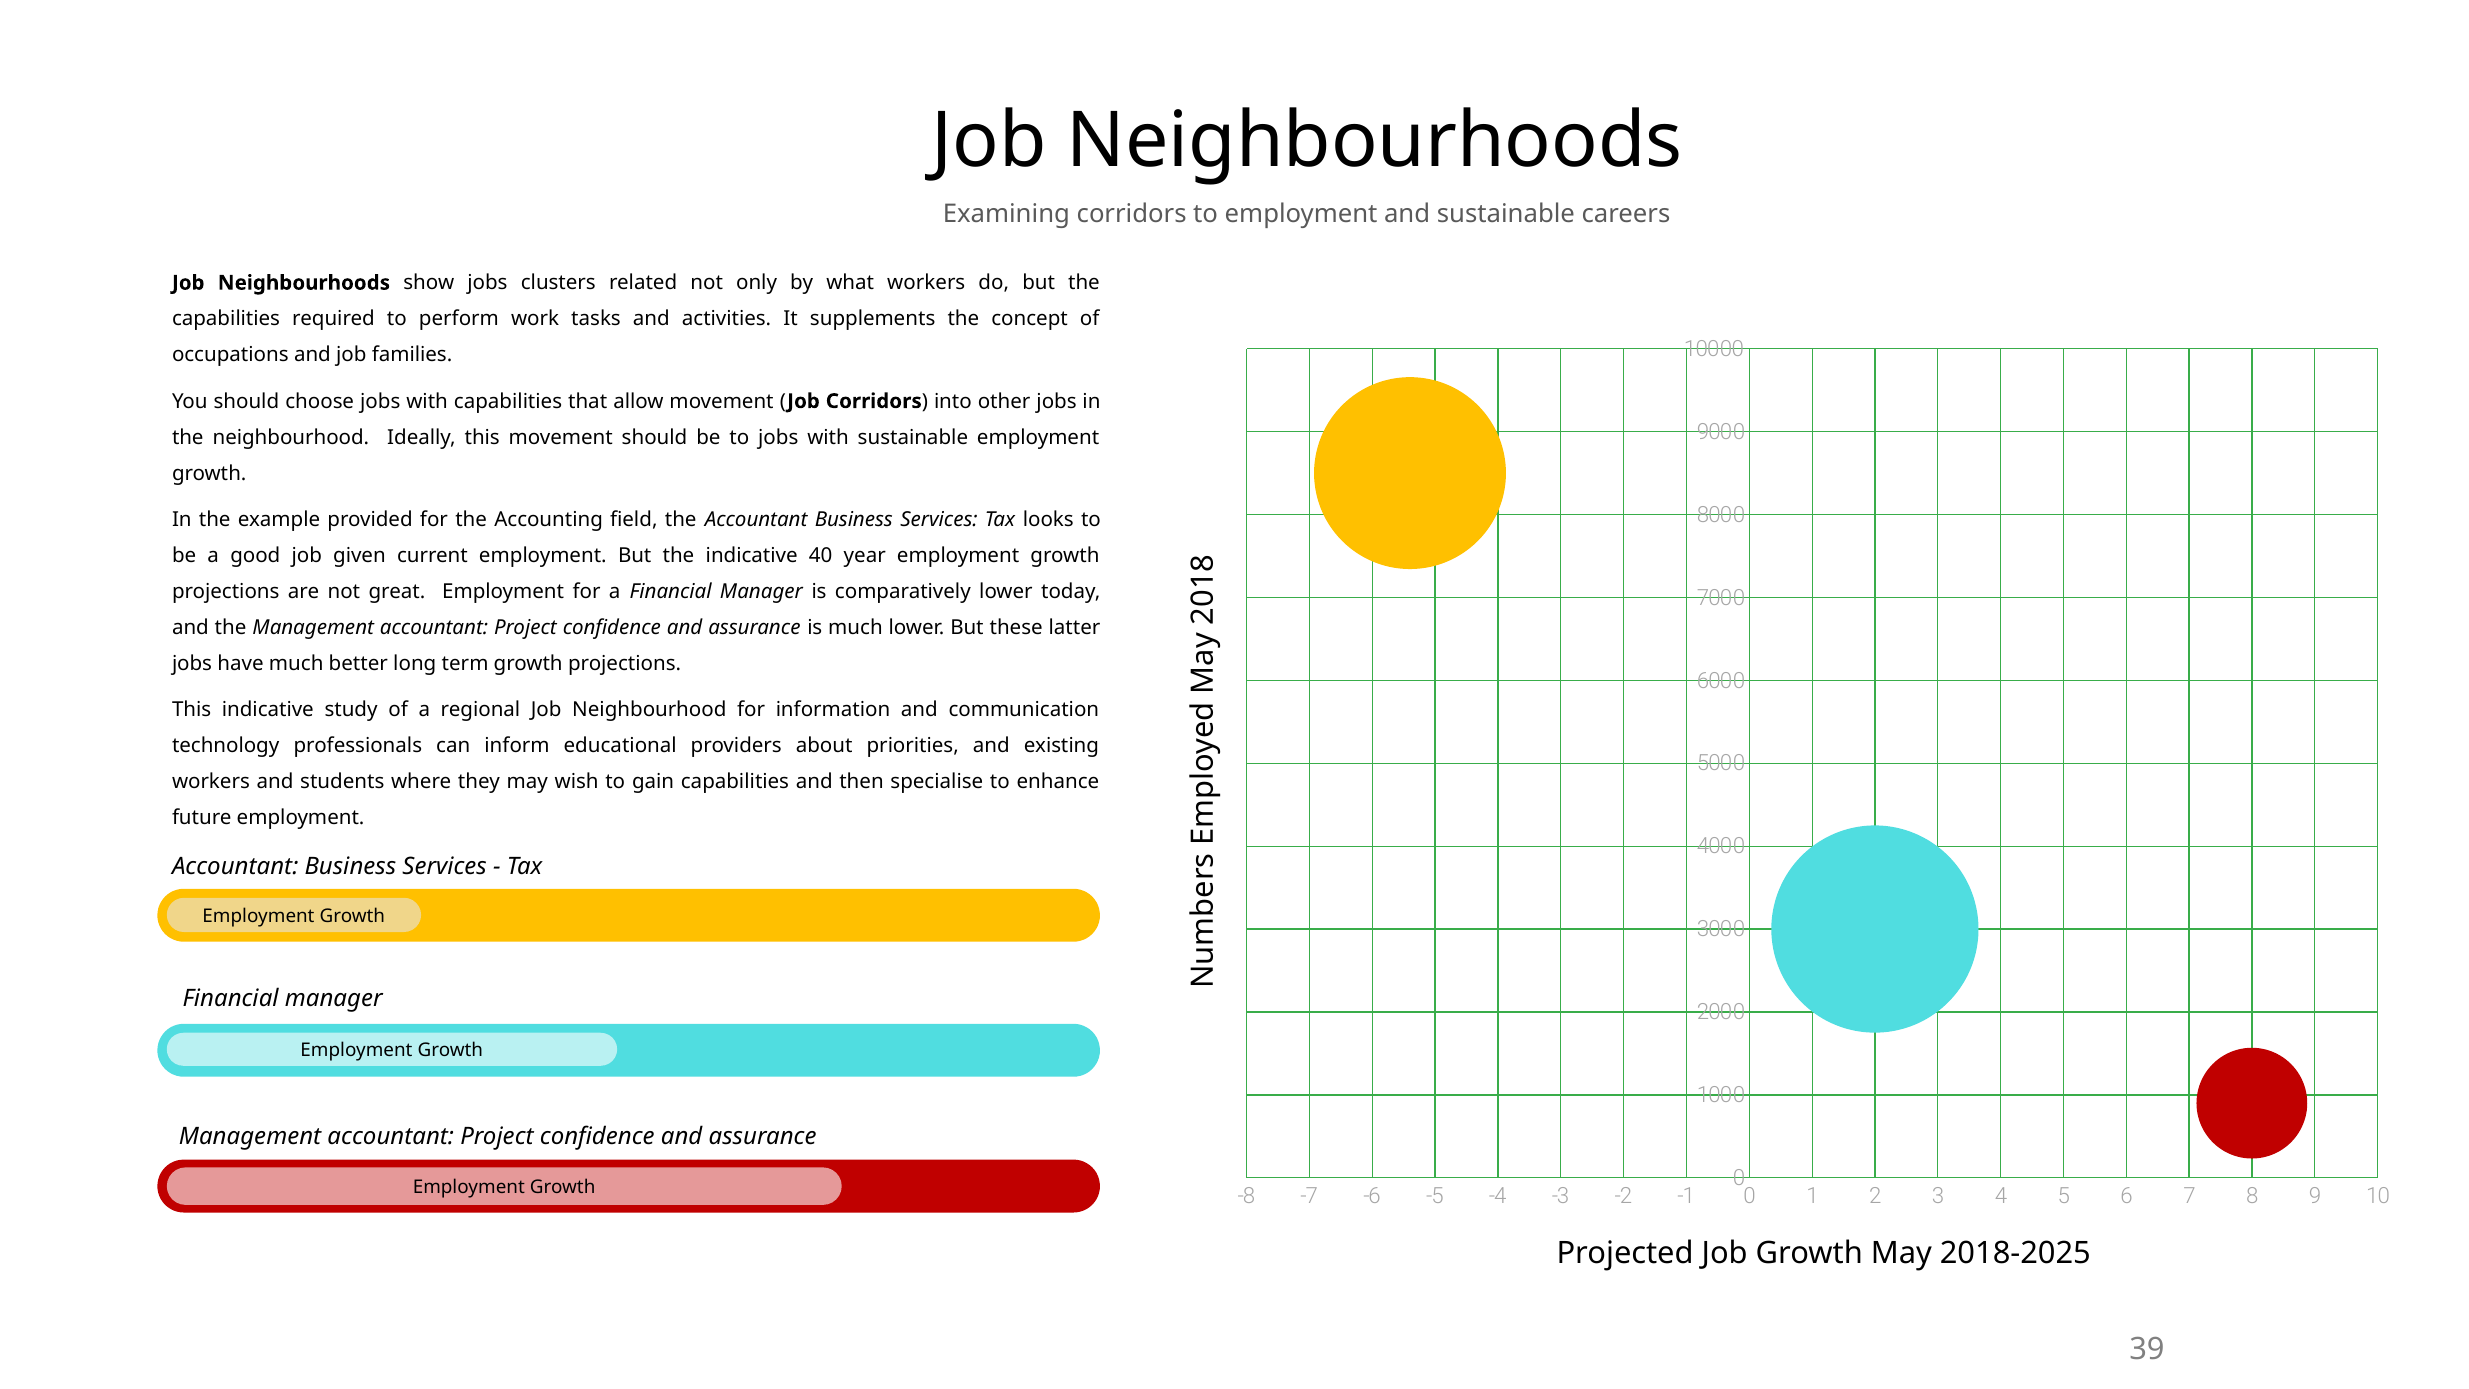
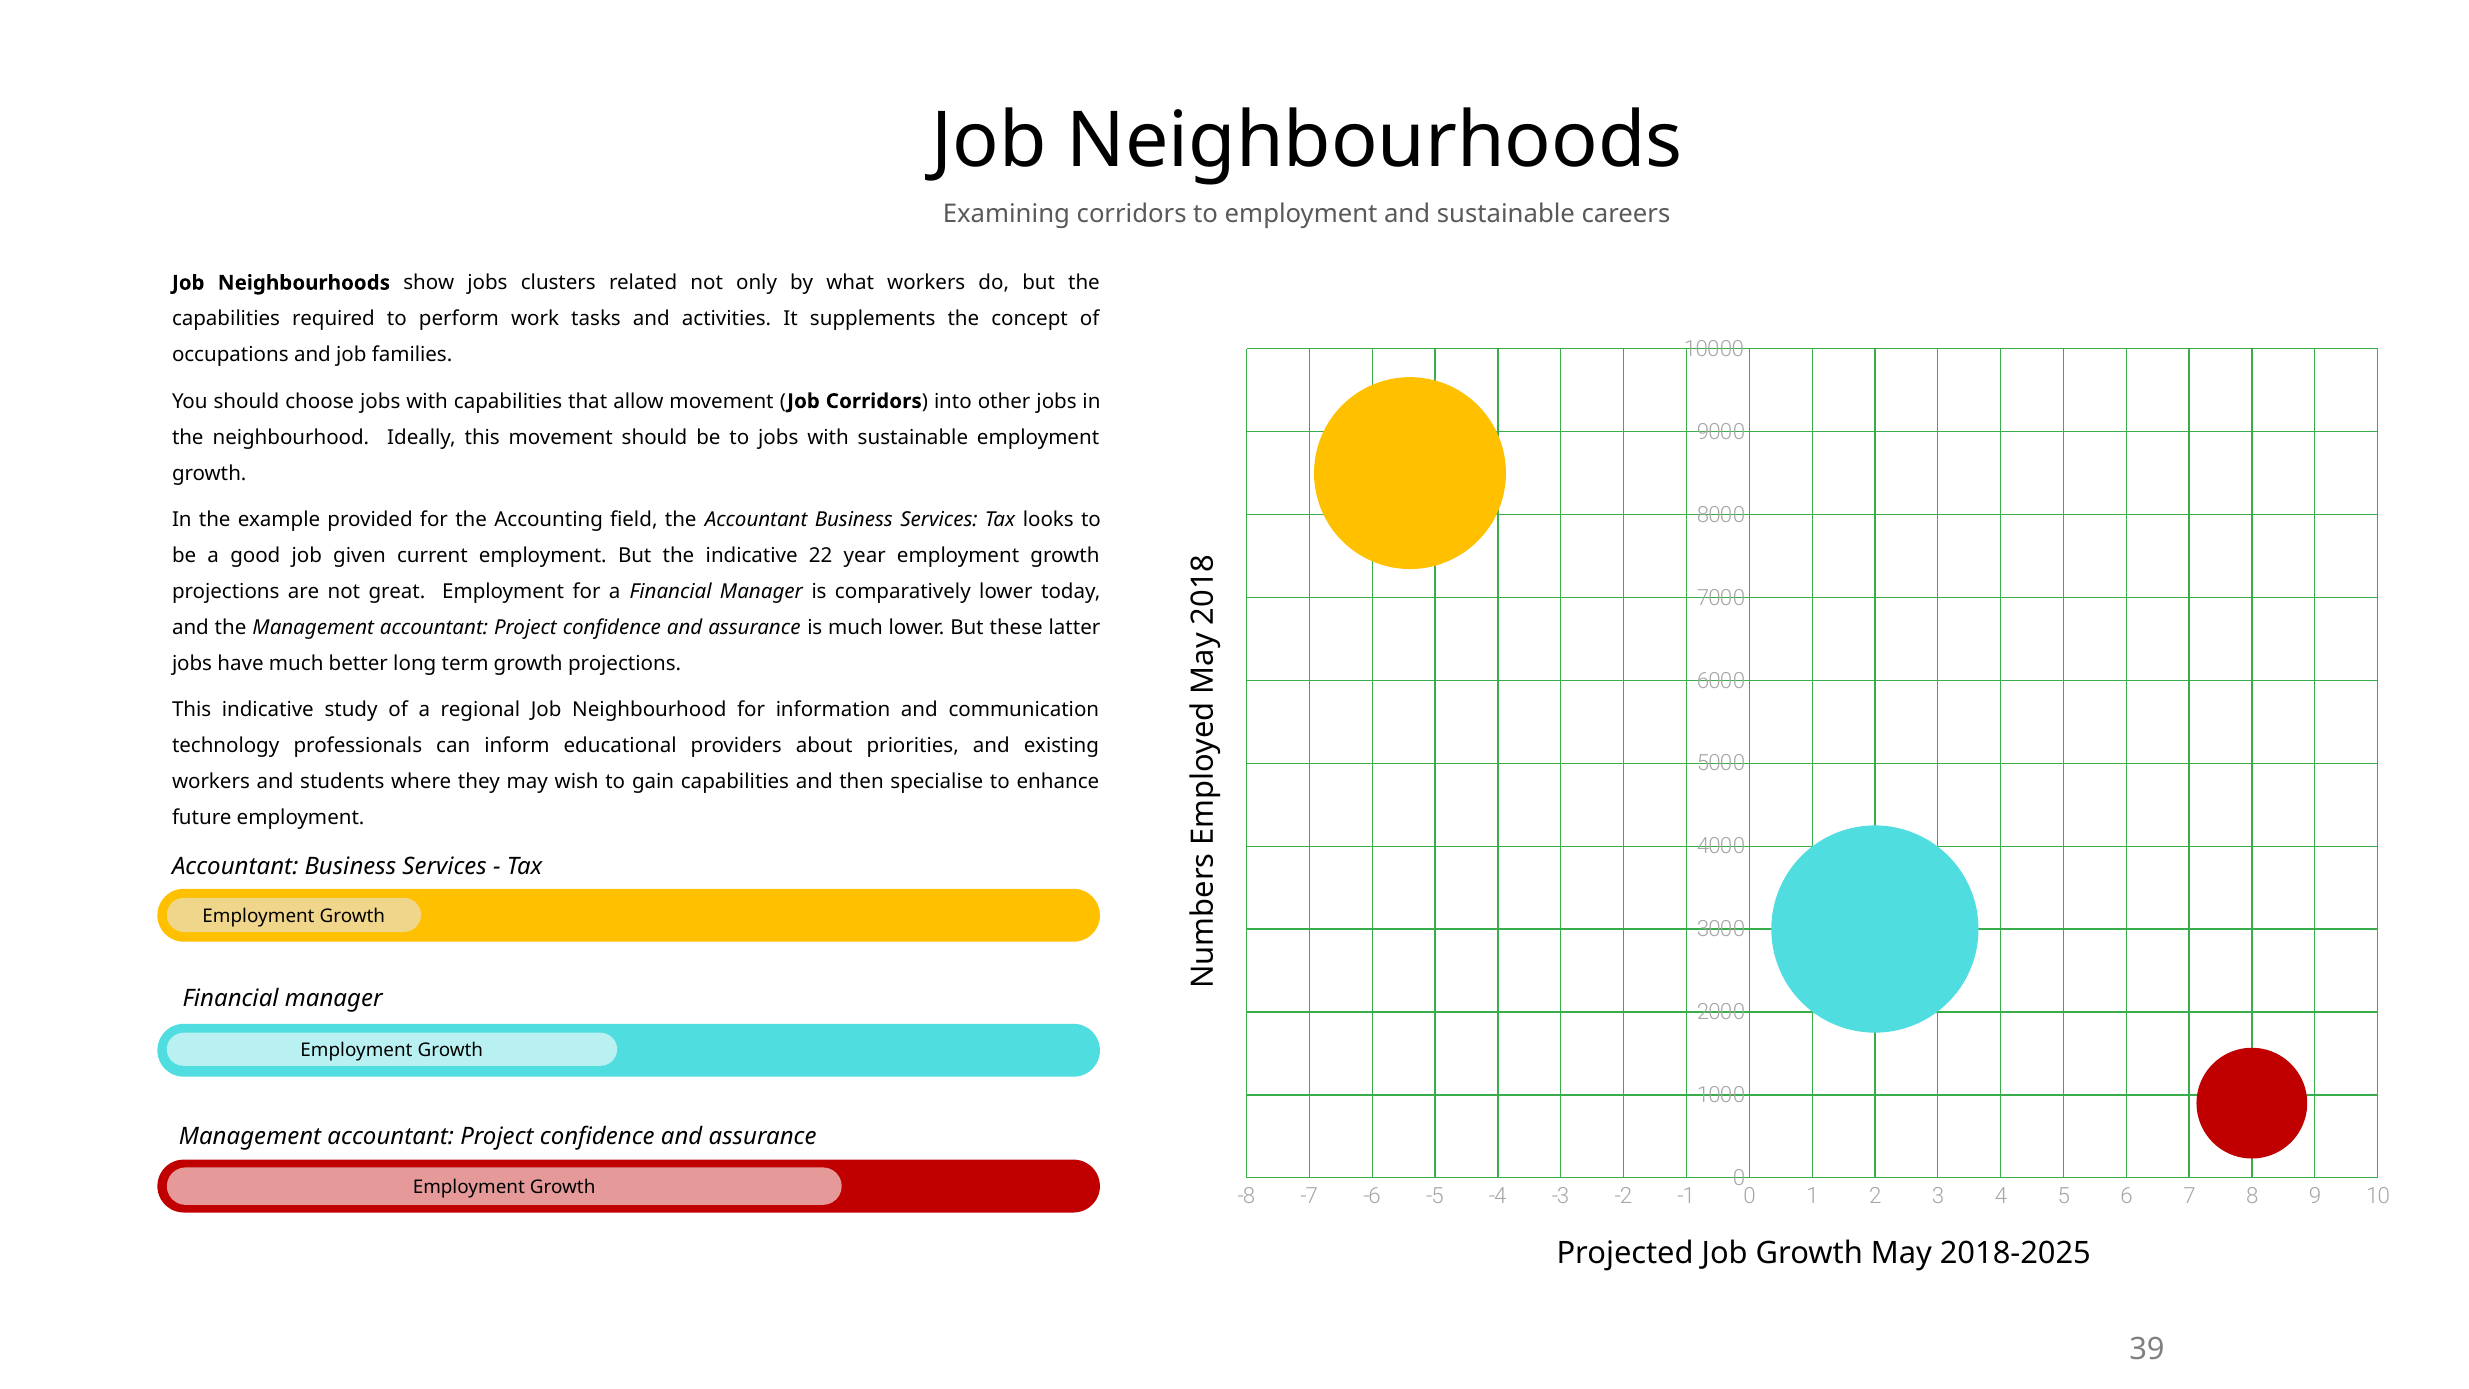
40: 40 -> 22 (821, 556)
